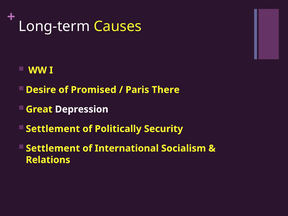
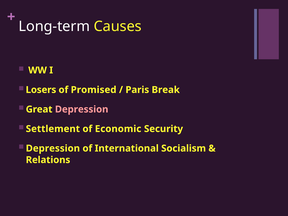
Desire: Desire -> Losers (41, 90)
There: There -> Break (166, 90)
Depression colour: white -> pink (82, 109)
Politically: Politically -> Economic (118, 129)
Settlement: Settlement -> Depression (53, 148)
